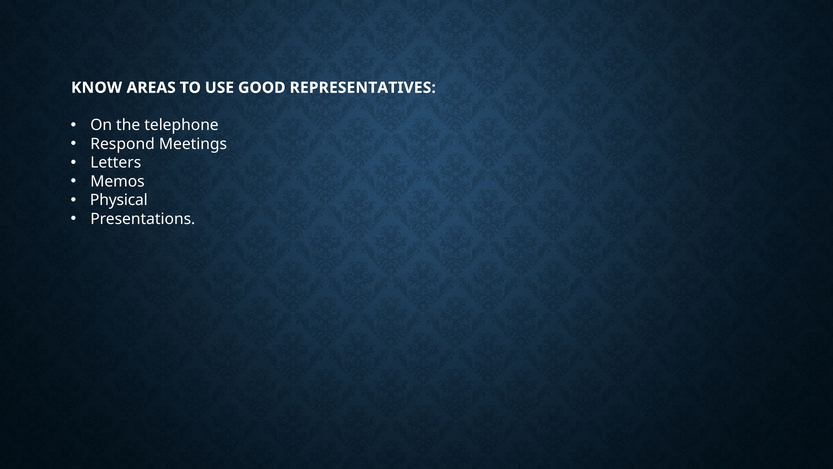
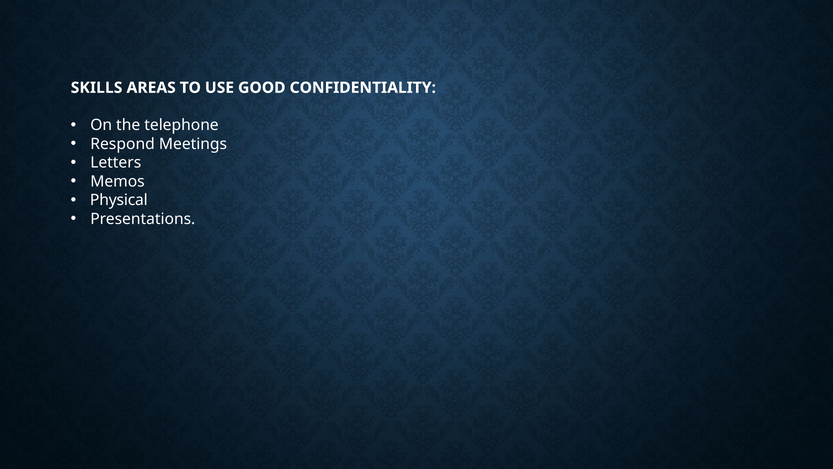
KNOW: KNOW -> SKILLS (97, 88)
REPRESENTATIVES: REPRESENTATIVES -> CONFIDENTIALITY (363, 88)
